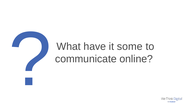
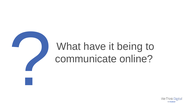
some: some -> being (130, 46)
